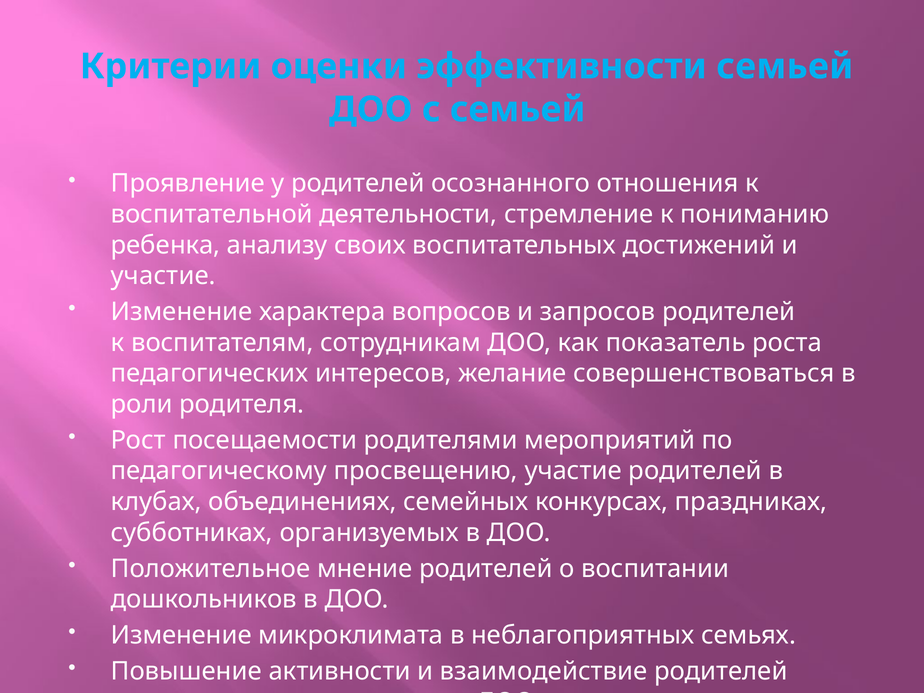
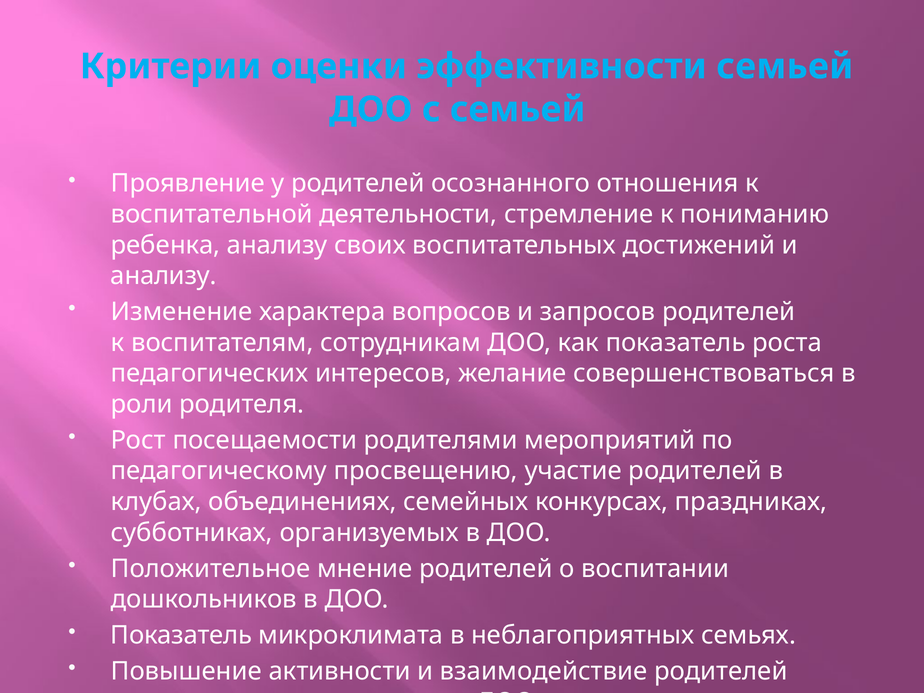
участие: участие -> анализу (164, 276)
Изменение: Изменение -> Показатель (181, 635)
